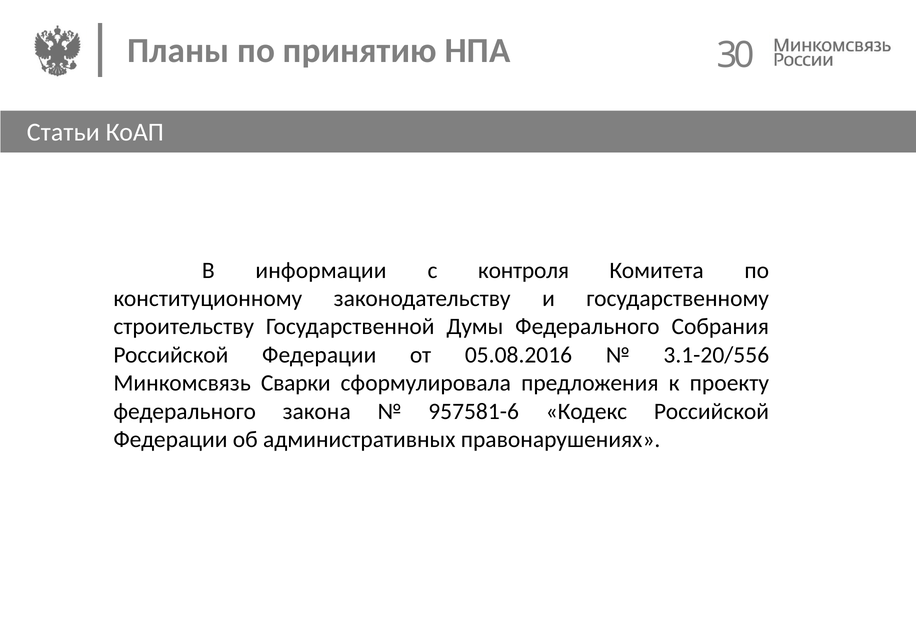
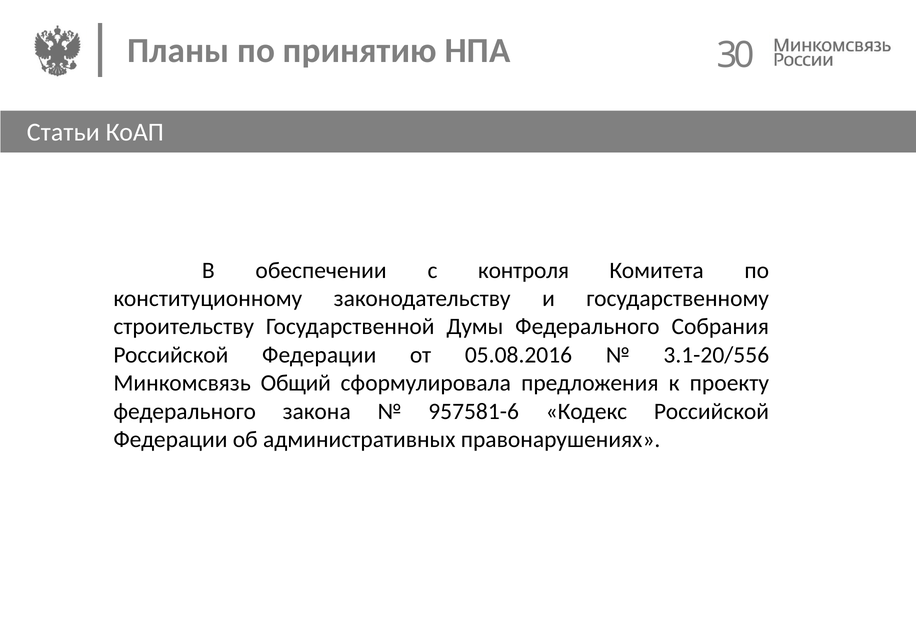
информации: информации -> обеспечении (321, 270)
Сварки: Сварки -> Общий (296, 383)
